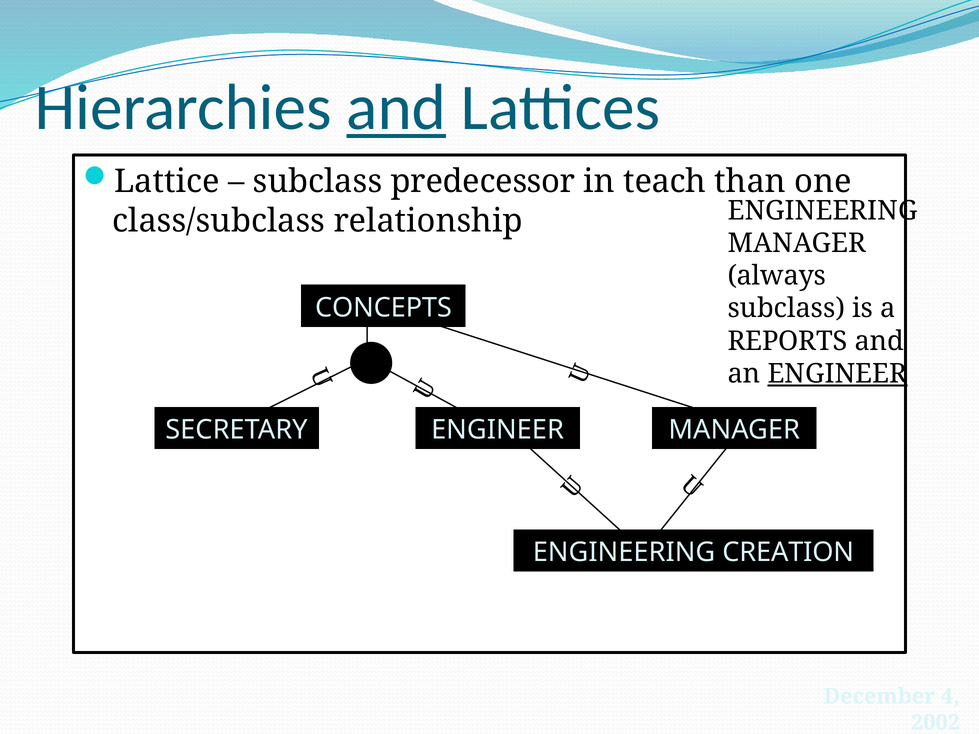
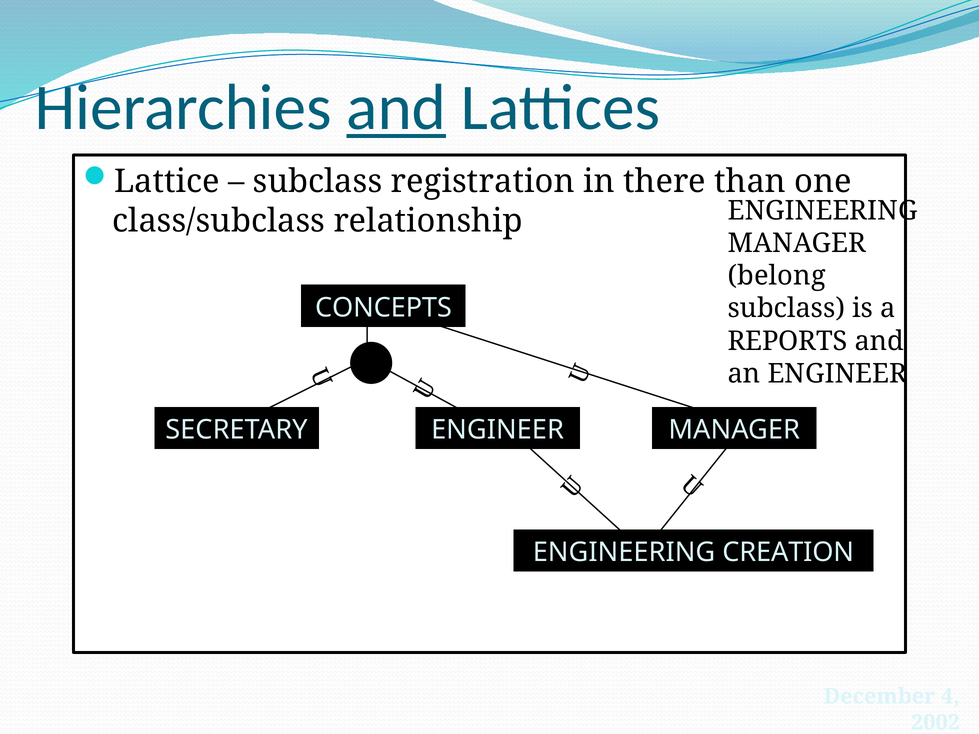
predecessor: predecessor -> registration (483, 182)
teach: teach -> there (665, 182)
always: always -> belong (777, 276)
ENGINEER underline: present -> none (837, 374)
